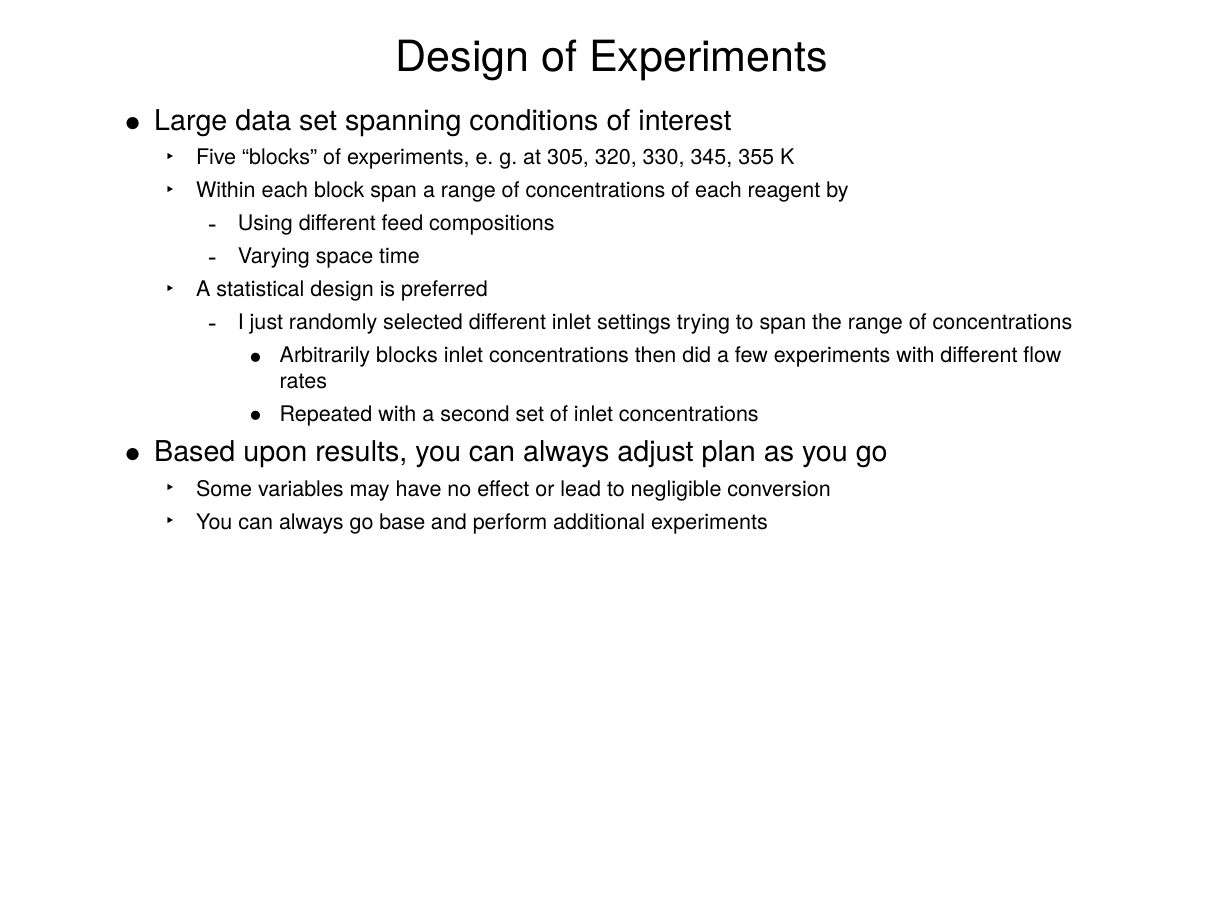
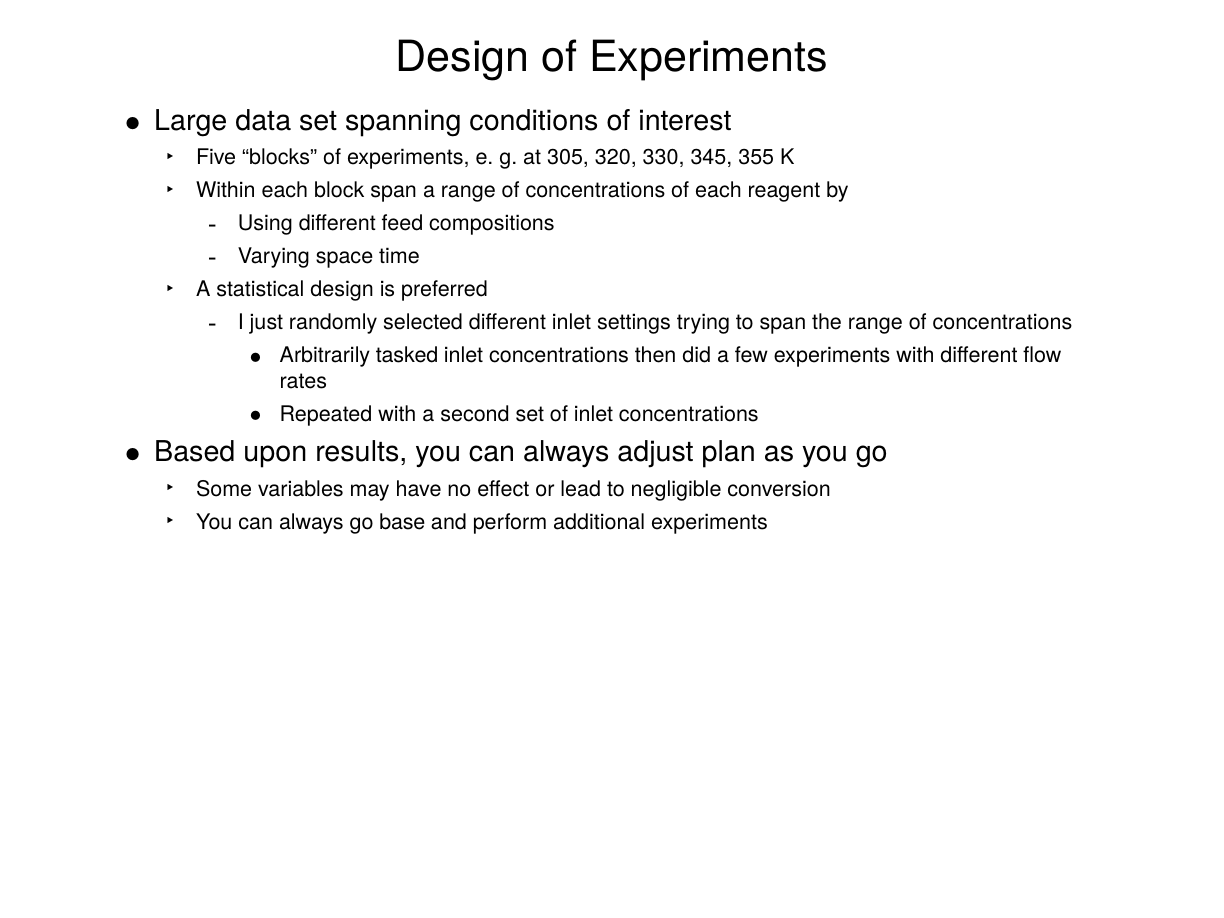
Arbitrarily blocks: blocks -> tasked (407, 356)
